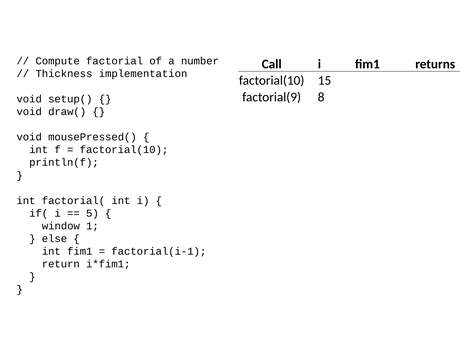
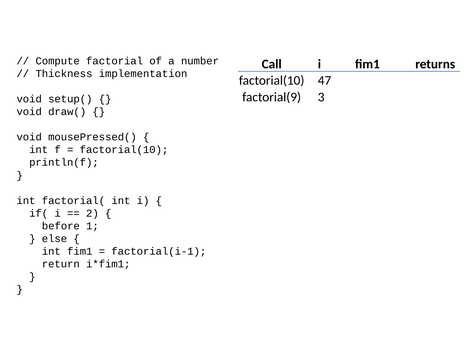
15: 15 -> 47 (325, 81)
8: 8 -> 3 (321, 97)
5: 5 -> 2 (92, 213)
window: window -> before (61, 226)
